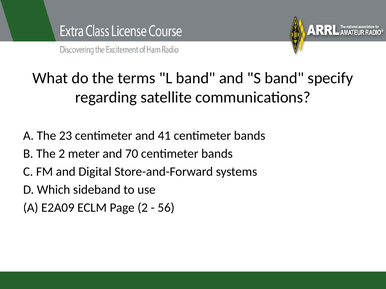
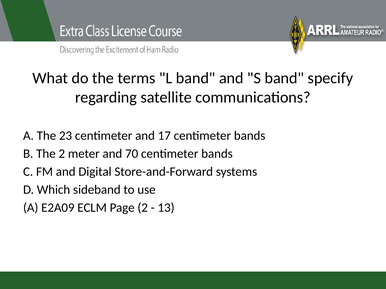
41: 41 -> 17 (164, 136)
56: 56 -> 13 (166, 208)
